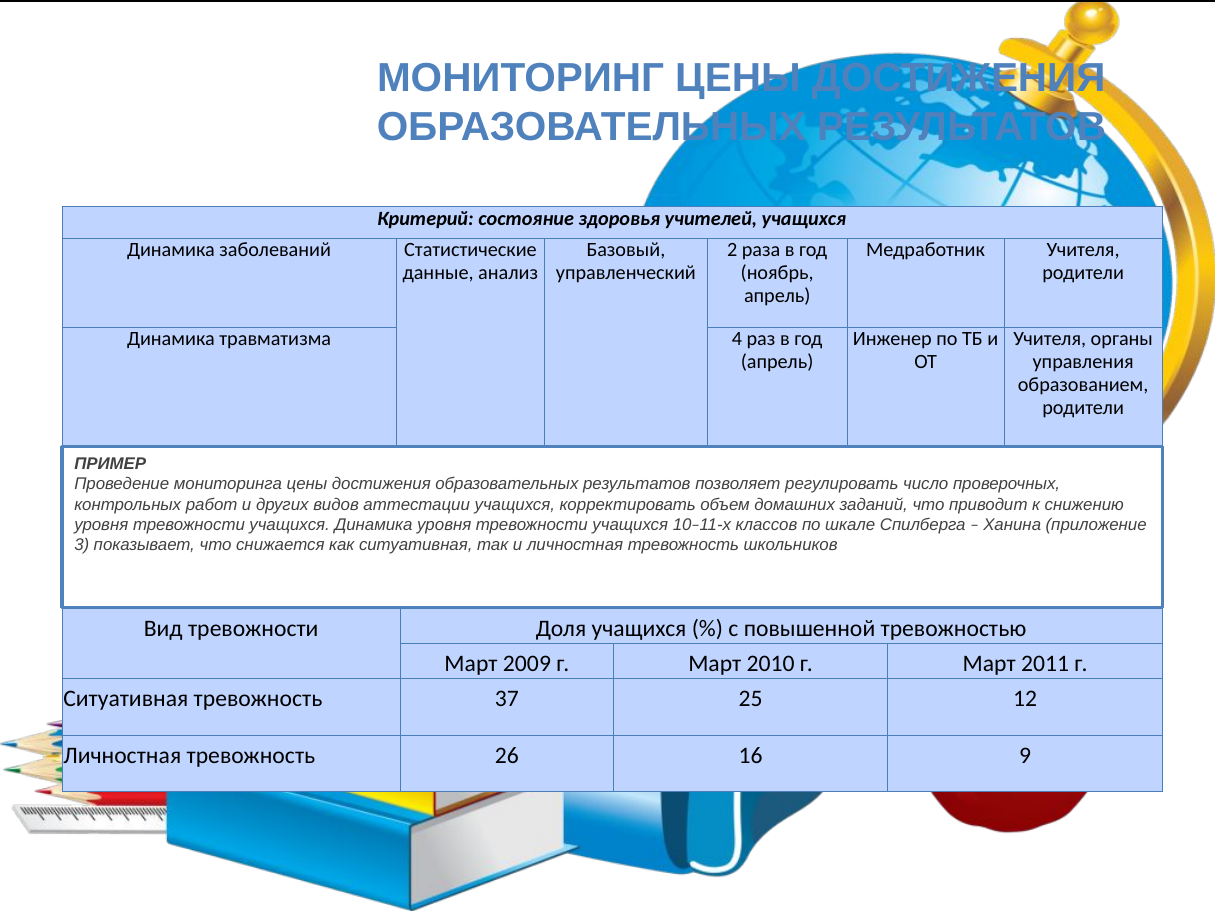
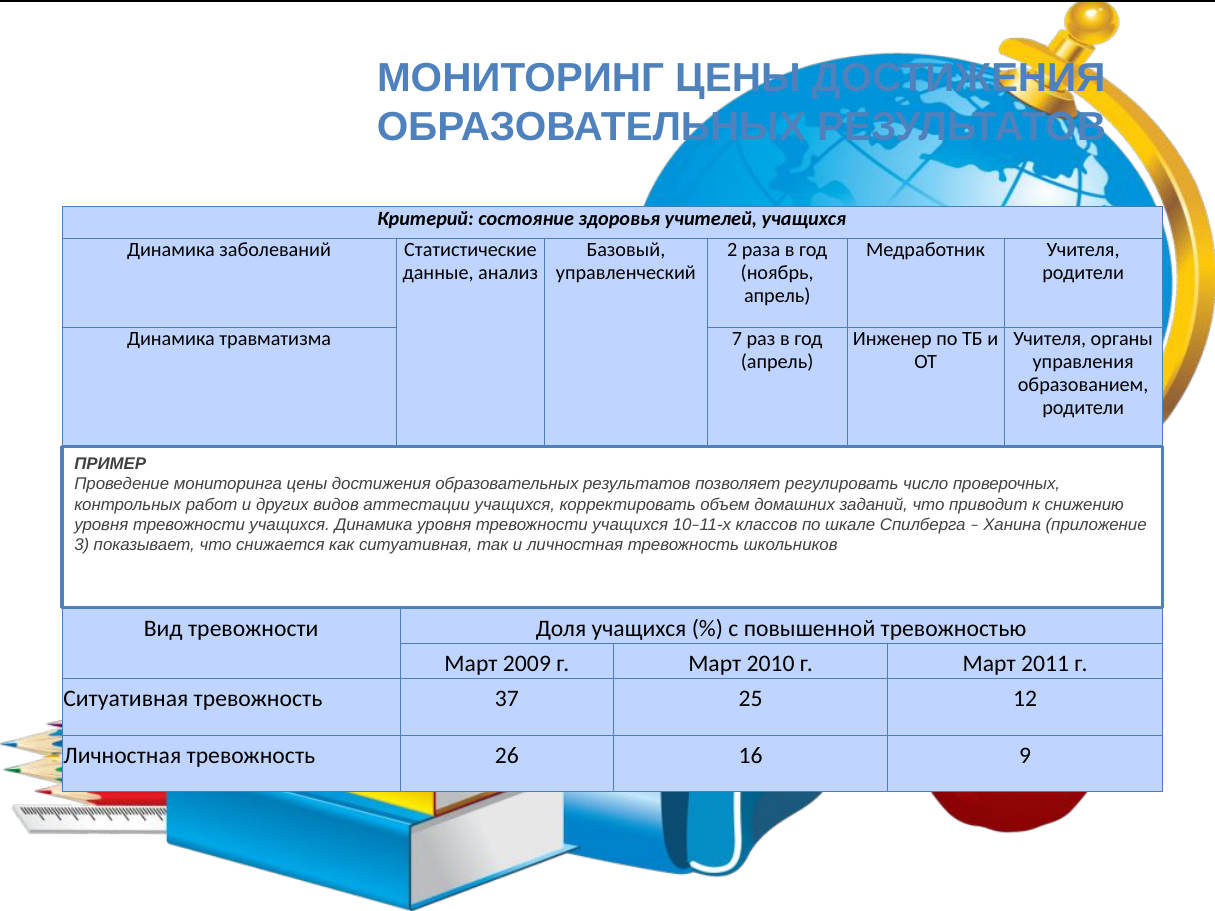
4: 4 -> 7 (737, 339)
